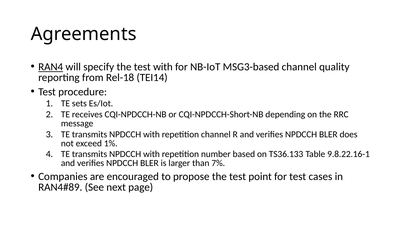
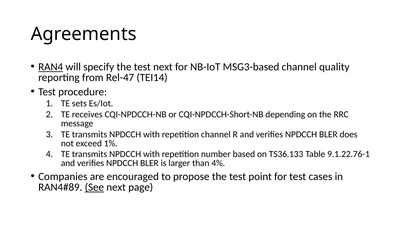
test with: with -> next (163, 67)
Rel-18: Rel-18 -> Rel-47 (120, 77)
9.8.22.16-1: 9.8.22.16-1 -> 9.1.22.76-1 (349, 154)
7%: 7% -> 4% (218, 163)
See underline: none -> present (94, 187)
